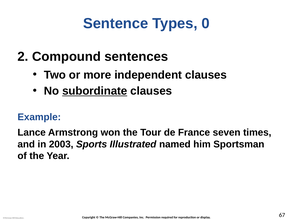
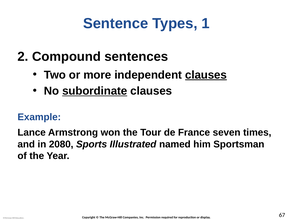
0: 0 -> 1 (206, 23)
clauses underline: none -> present (206, 75)
2003: 2003 -> 2080 (61, 144)
